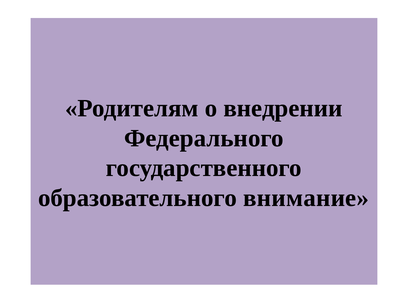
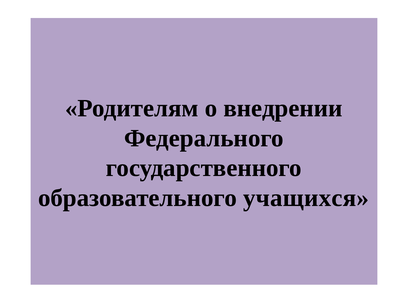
внимание: внимание -> учащихся (306, 198)
